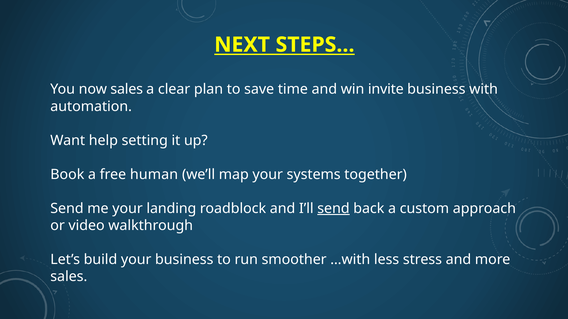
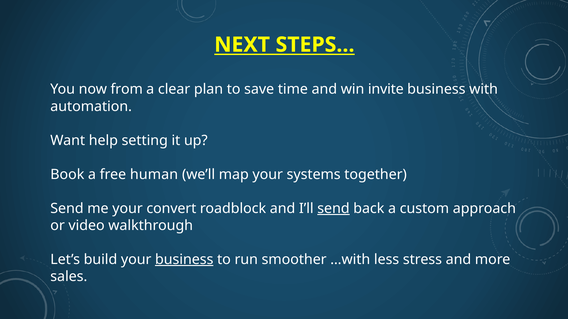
now sales: sales -> from (127, 89)
landing: landing -> convert (171, 209)
business underline: none -> present (184, 260)
